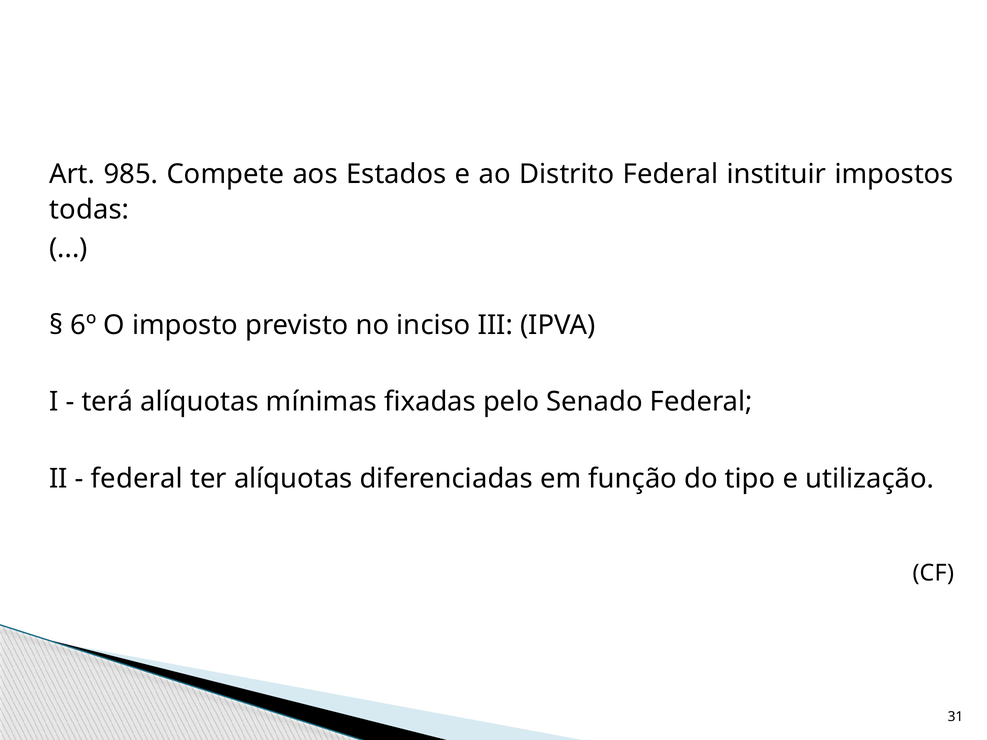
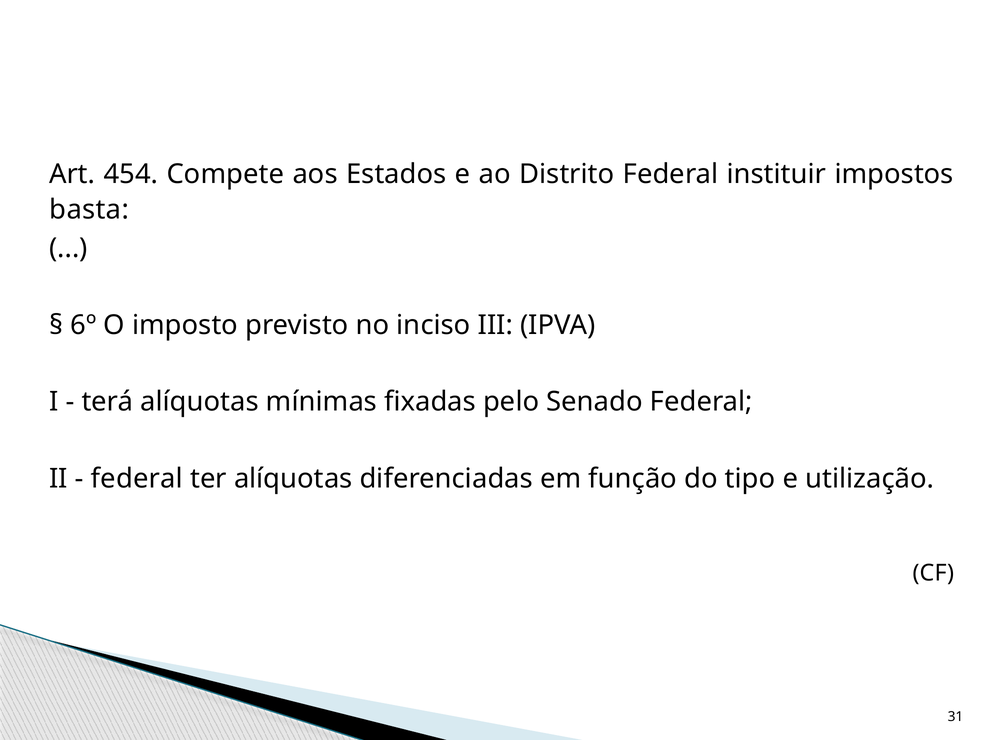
985: 985 -> 454 (131, 174)
todas: todas -> basta (89, 210)
